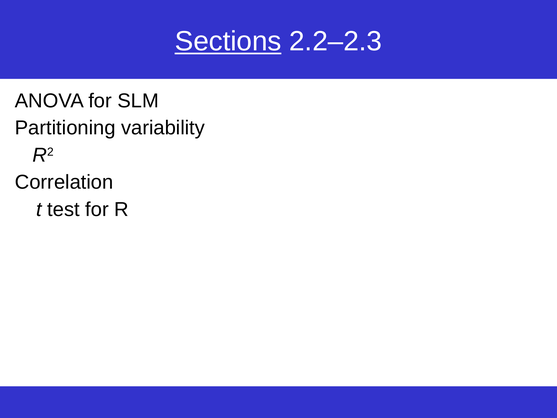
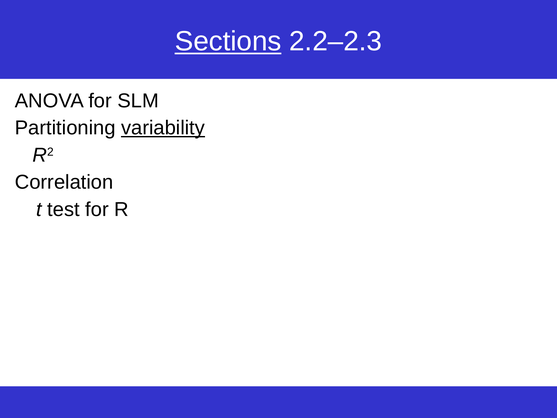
variability underline: none -> present (163, 128)
